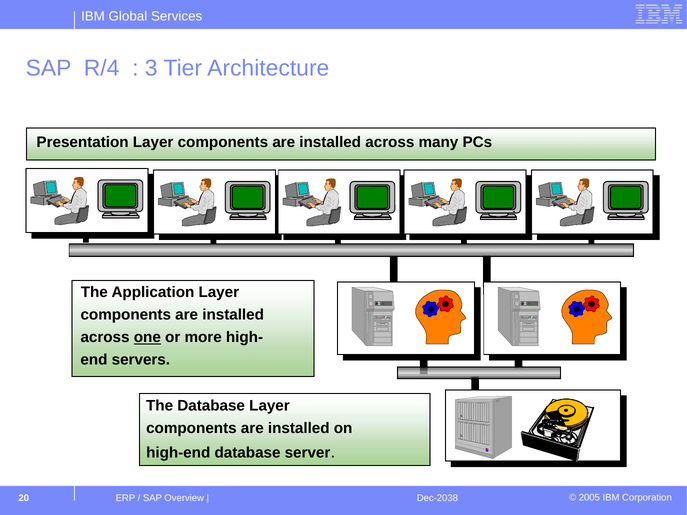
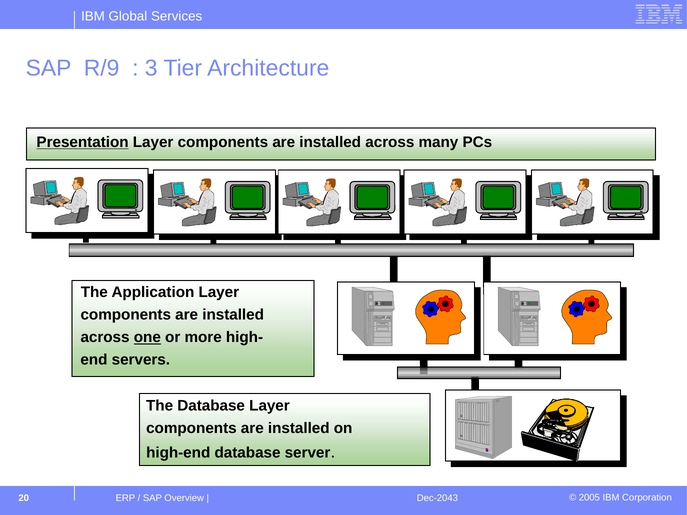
R/4: R/4 -> R/9 (102, 68)
Presentation underline: none -> present (83, 142)
Dec-2038: Dec-2038 -> Dec-2043 (437, 498)
